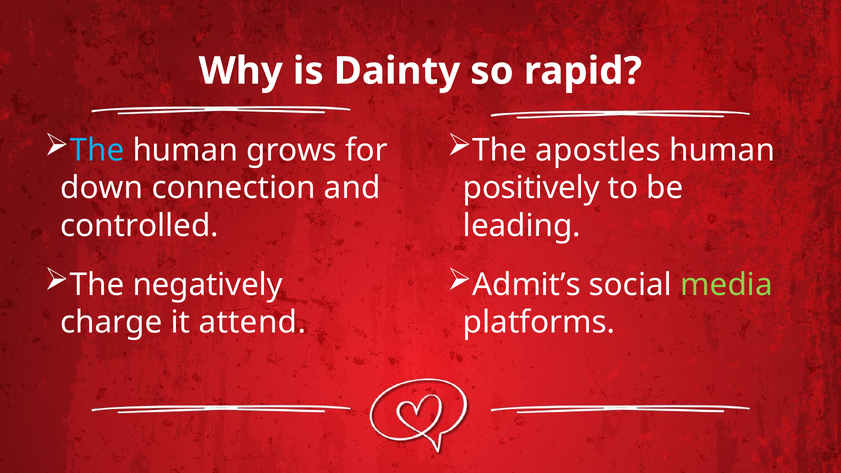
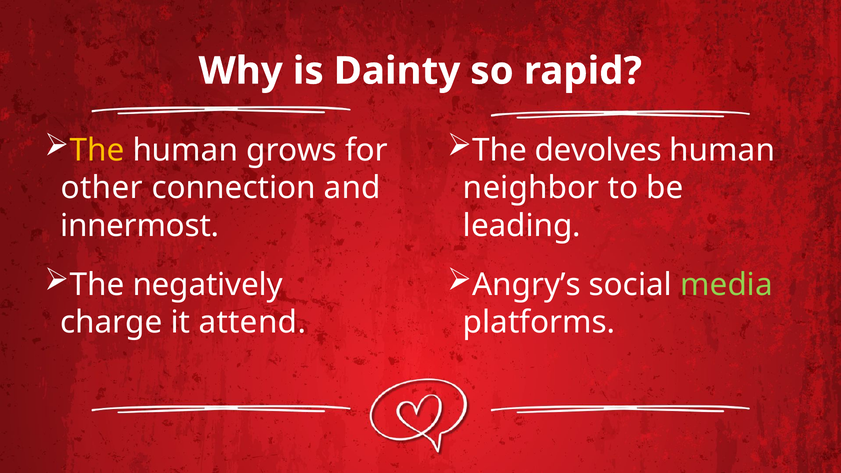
The colour: light blue -> yellow (97, 150)
apostles: apostles -> devolves (598, 150)
down: down -> other (102, 188)
positively: positively -> neighbor (531, 188)
controlled: controlled -> innermost (140, 226)
Admit’s: Admit’s -> Angry’s (526, 285)
